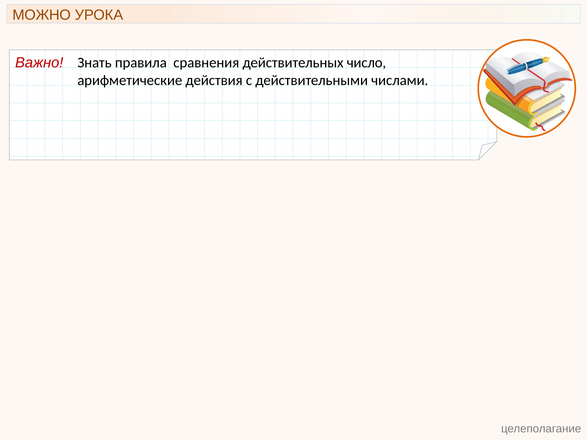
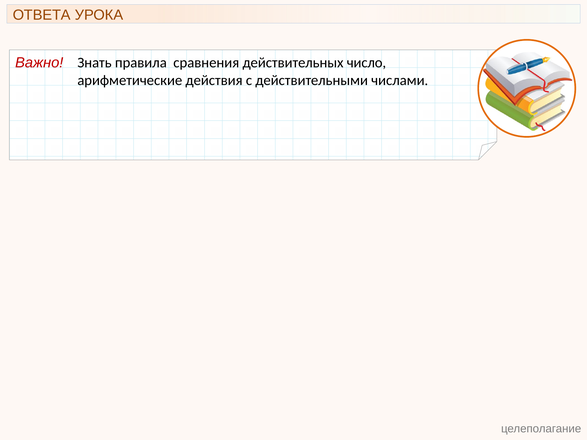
МОЖНО: МОЖНО -> ОТВЕТА (42, 15)
